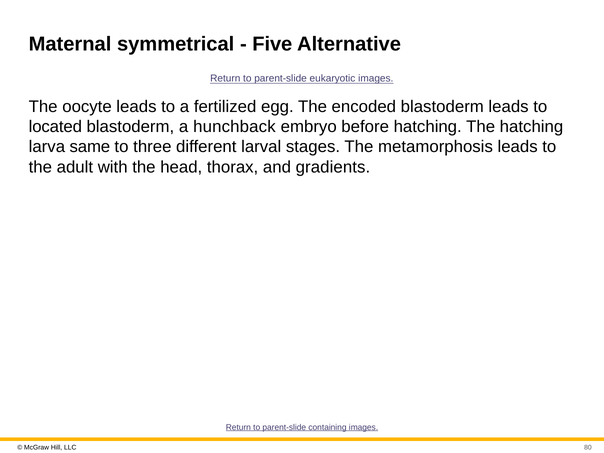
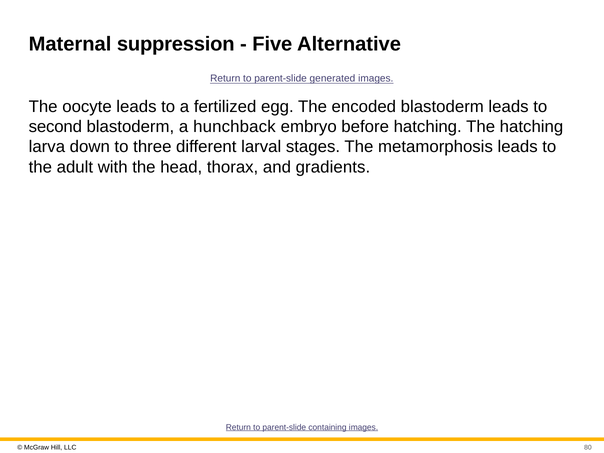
symmetrical: symmetrical -> suppression (176, 44)
eukaryotic: eukaryotic -> generated (332, 79)
located: located -> second (55, 127)
same: same -> down (90, 147)
